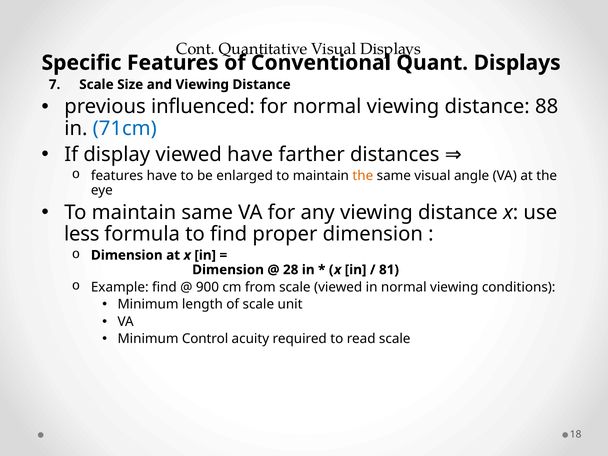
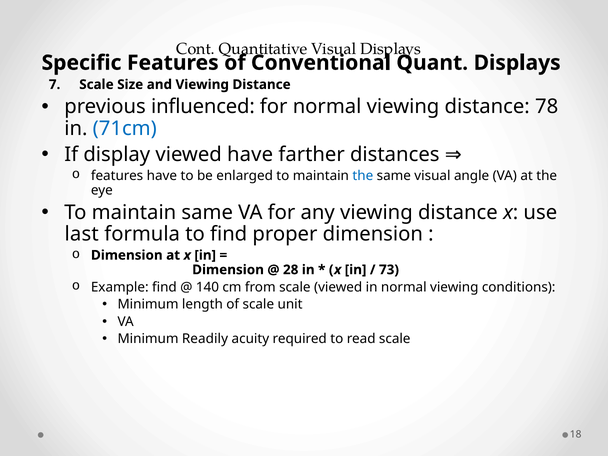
88: 88 -> 78 (547, 107)
the colour: orange -> blue (363, 176)
less: less -> last (82, 234)
81: 81 -> 73 (389, 270)
900: 900 -> 140 (207, 287)
Control: Control -> Readily (205, 339)
